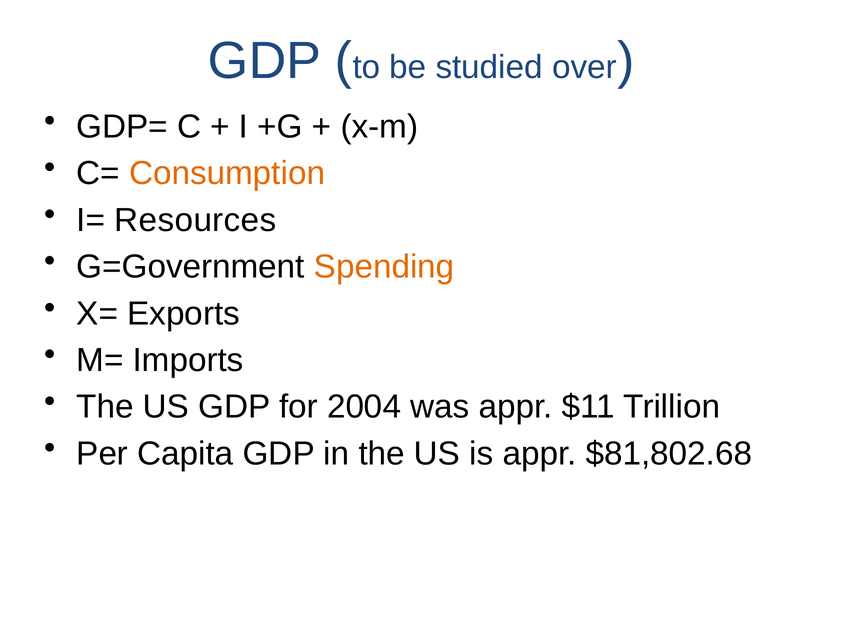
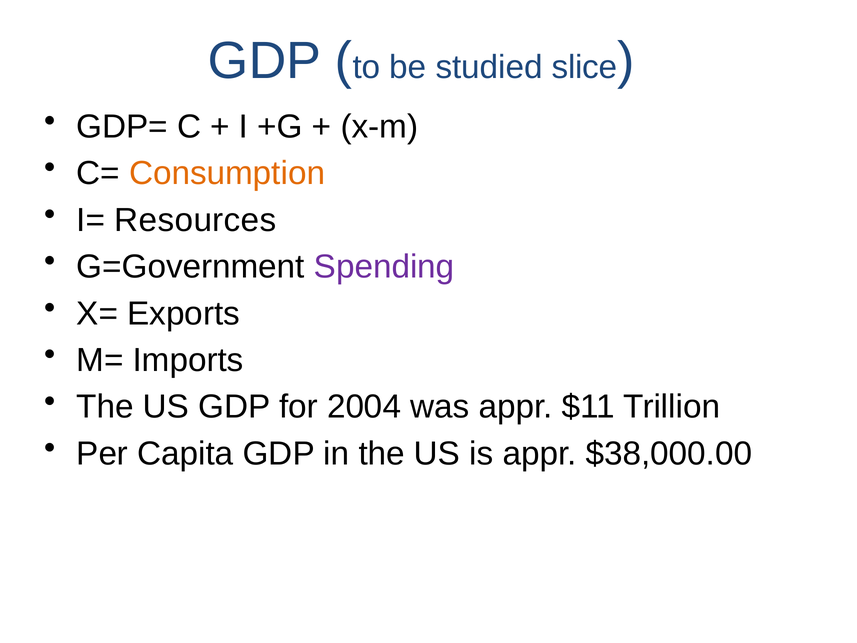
over: over -> slice (585, 67)
Spending colour: orange -> purple (384, 267)
$81,802.68: $81,802.68 -> $38,000.00 (669, 453)
